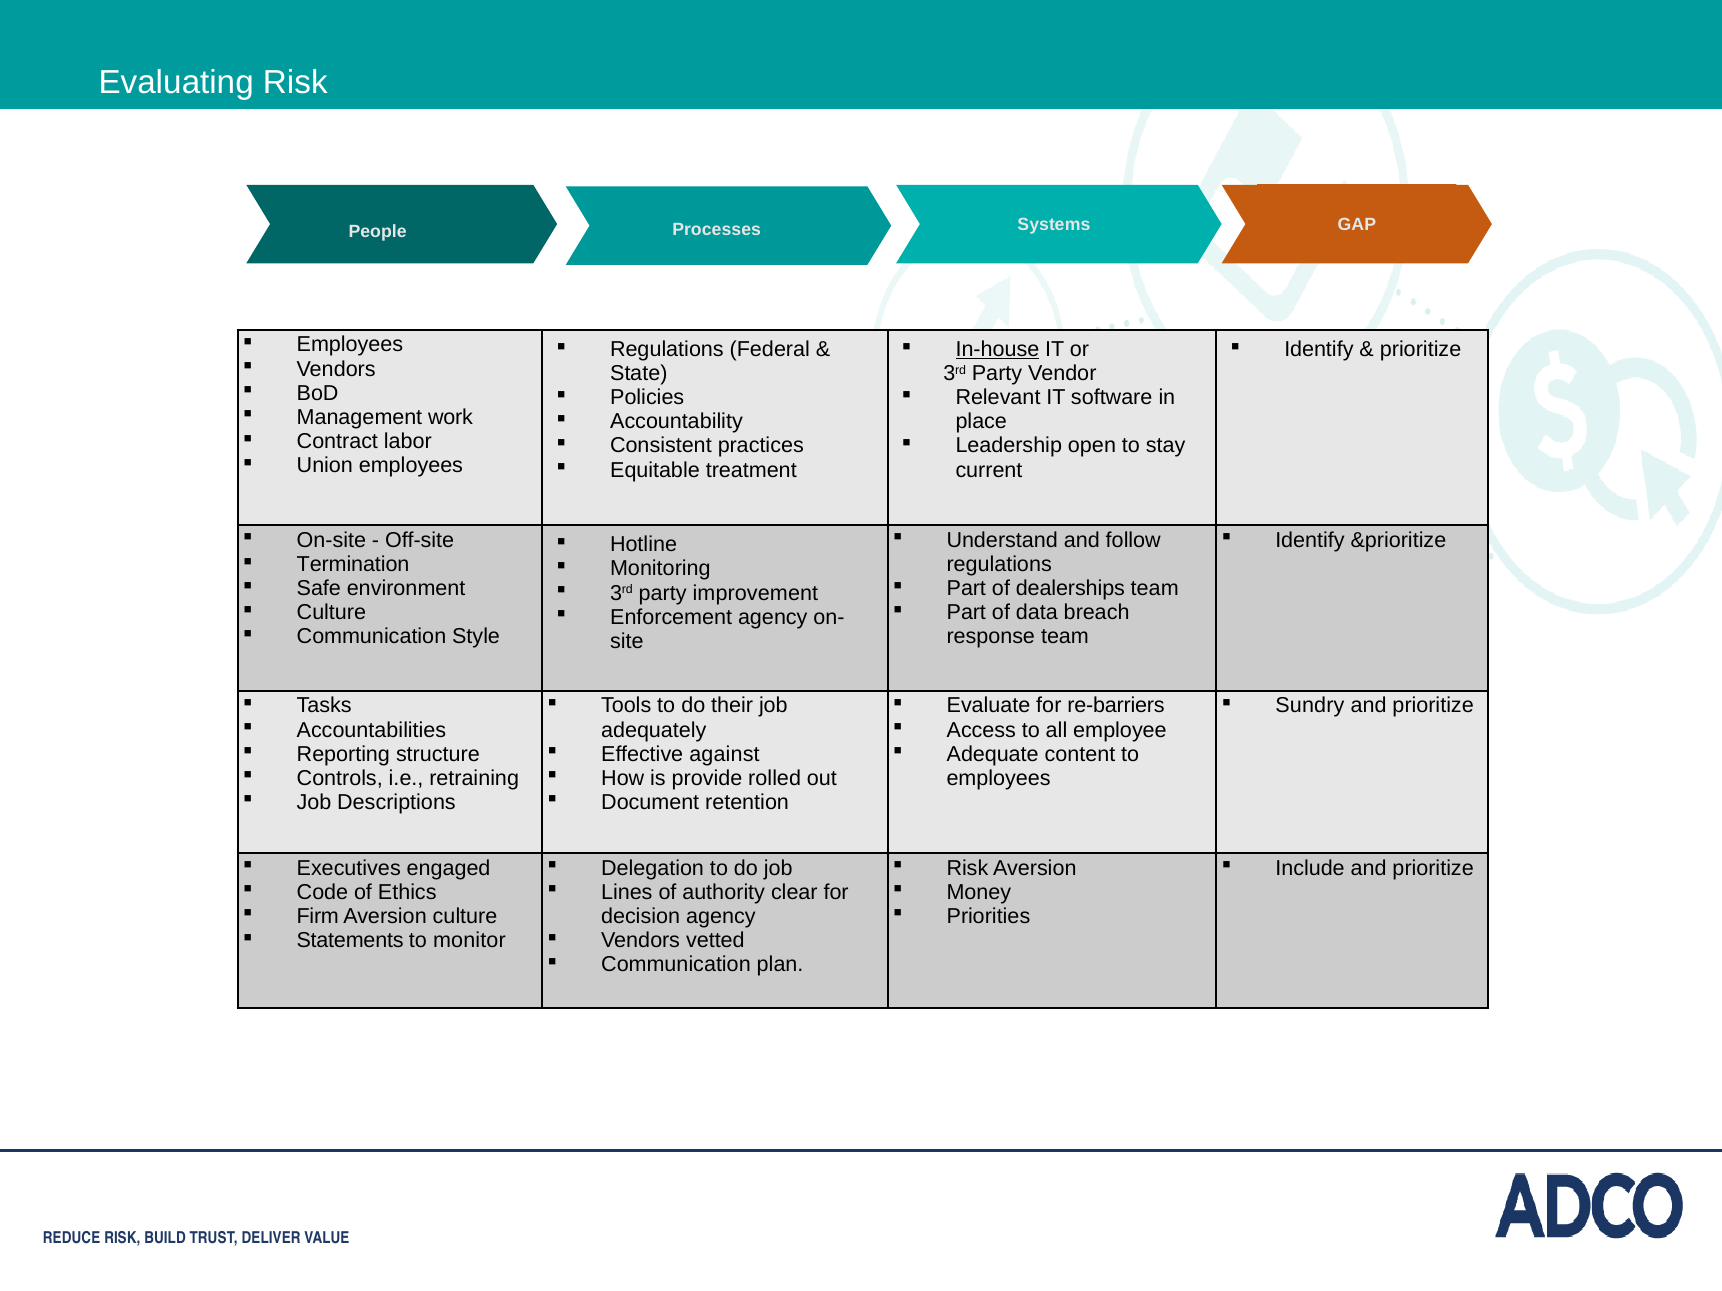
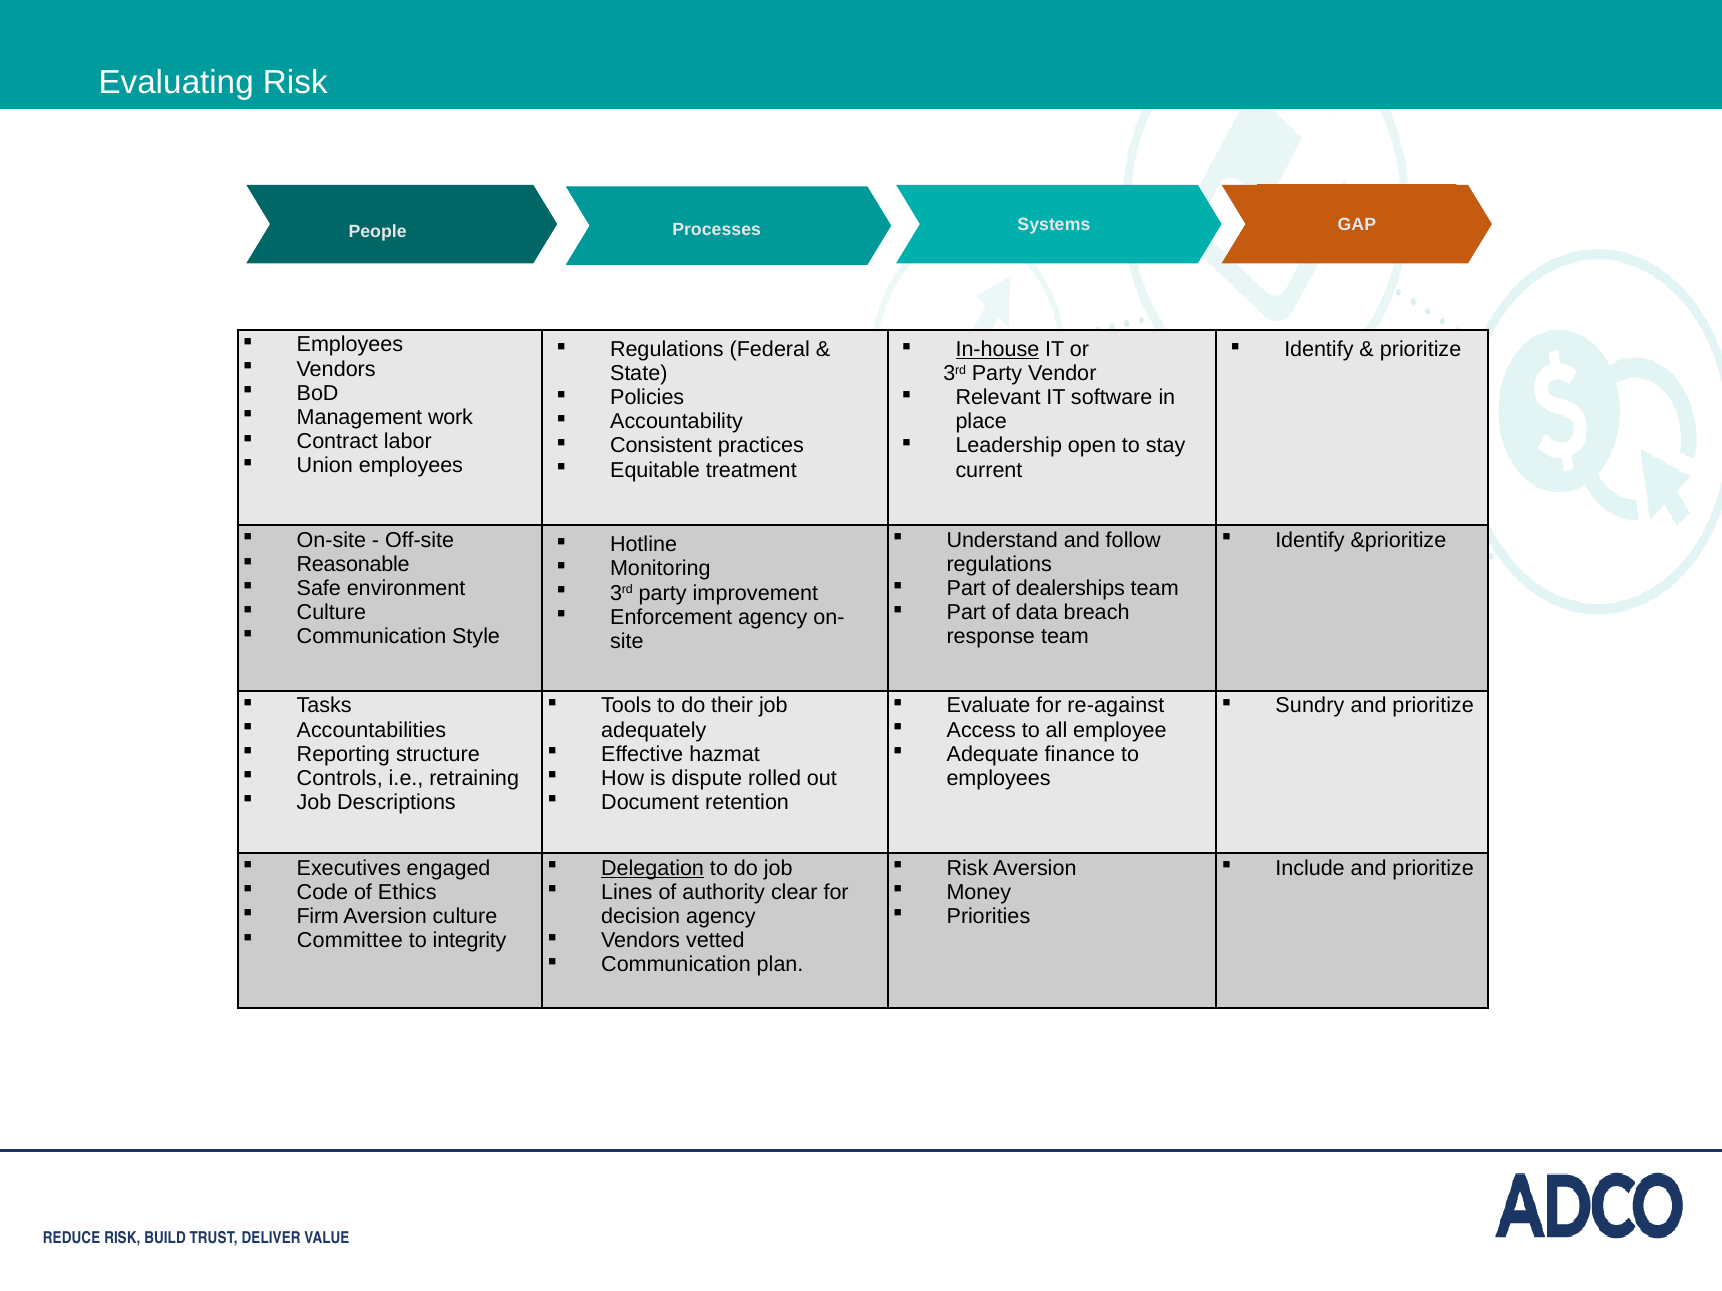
Termination: Termination -> Reasonable (353, 565)
re-barriers: re-barriers -> re-against (1116, 706)
against: against -> hazmat (725, 754)
content: content -> finance (1080, 754)
provide: provide -> dispute (707, 778)
Delegation underline: none -> present (653, 868)
Statements: Statements -> Committee (350, 941)
monitor: monitor -> integrity (470, 941)
